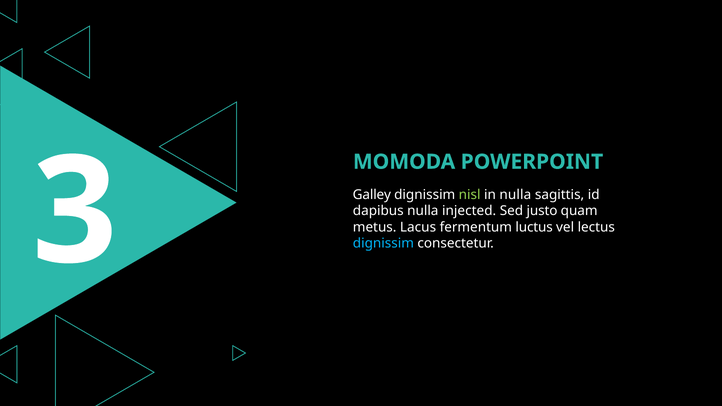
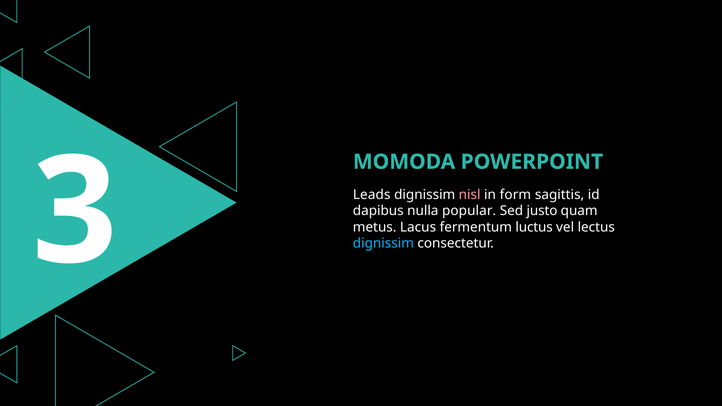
Galley: Galley -> Leads (372, 195)
nisl colour: light green -> pink (470, 195)
in nulla: nulla -> form (515, 195)
injected: injected -> popular (469, 211)
